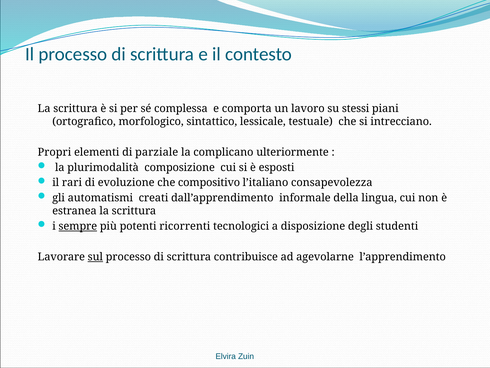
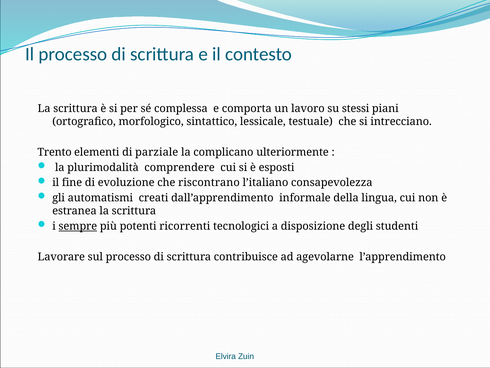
Propri: Propri -> Trento (55, 152)
composizione: composizione -> comprendere (180, 167)
rari: rari -> fine (72, 182)
compositivo: compositivo -> riscontrano (209, 182)
sul underline: present -> none (95, 256)
